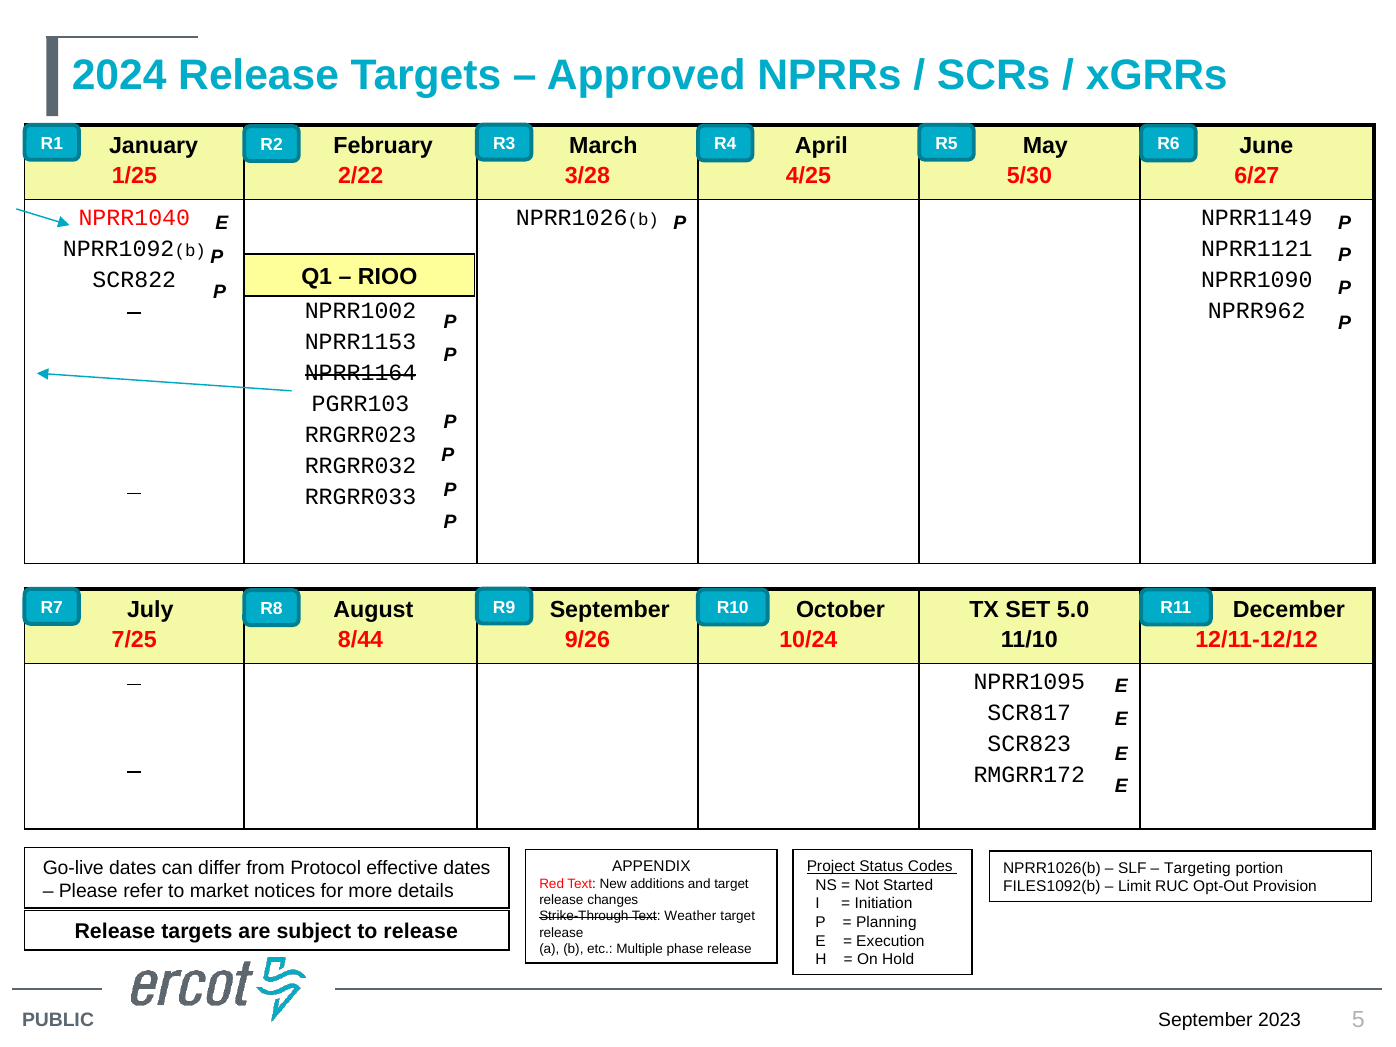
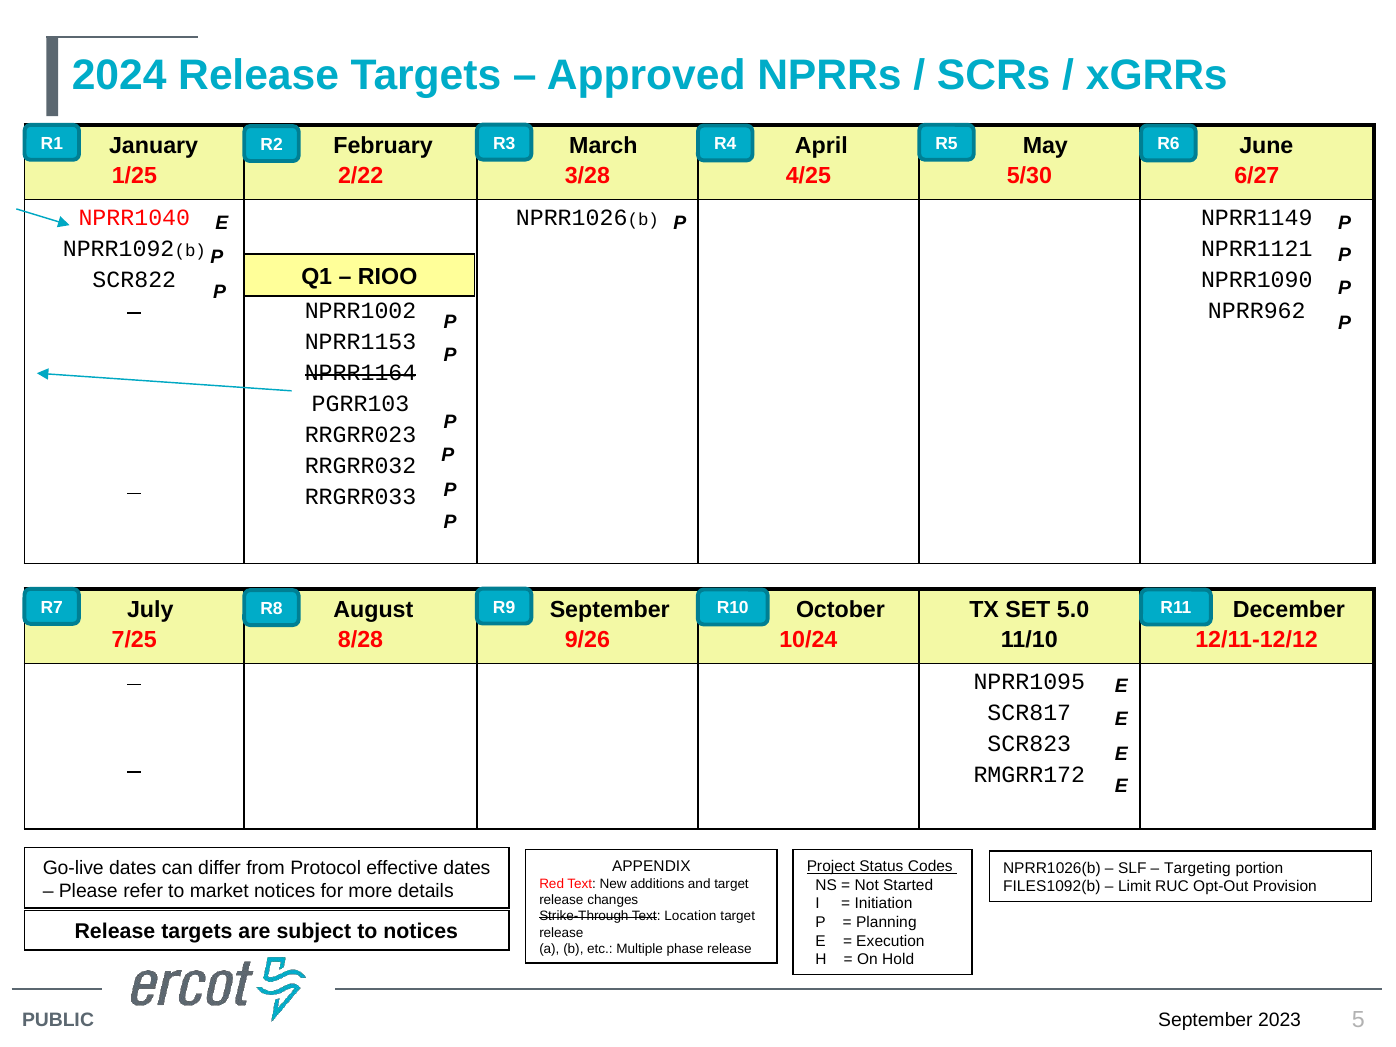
8/44: 8/44 -> 8/28 (361, 640)
Weather: Weather -> Location (690, 916)
to release: release -> notices (421, 932)
